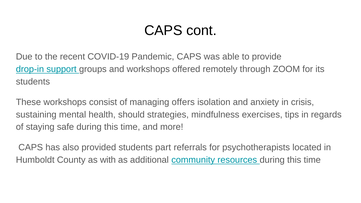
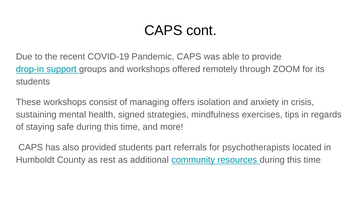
should: should -> signed (131, 115)
with: with -> rest (108, 160)
